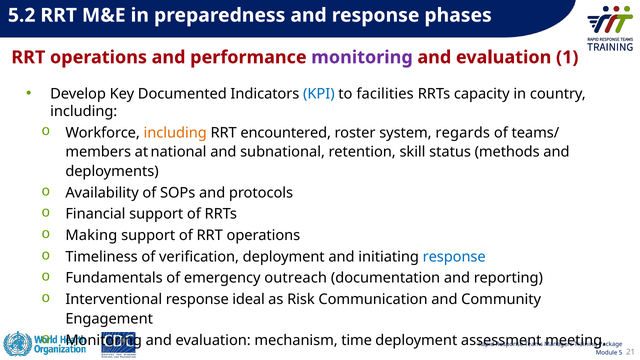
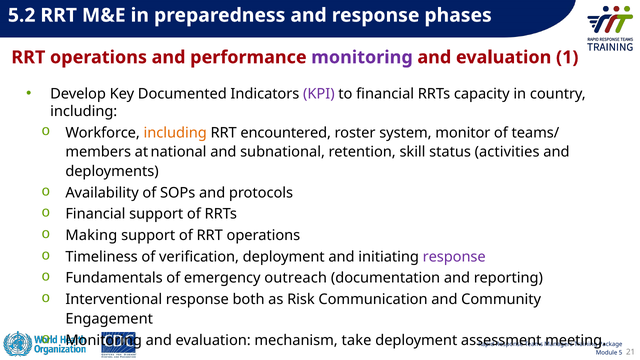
KPI colour: blue -> purple (319, 94)
to facilities: facilities -> financial (385, 94)
regards: regards -> monitor (463, 133)
methods: methods -> activities (507, 152)
response colour: blue -> purple (454, 257)
ideal: ideal -> both (249, 300)
time: time -> take (357, 340)
